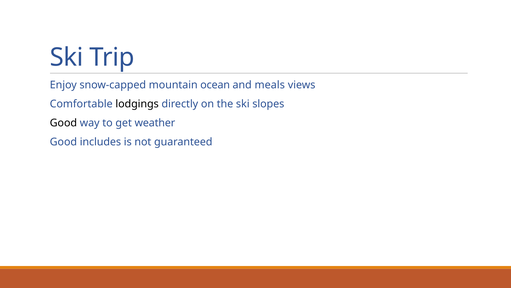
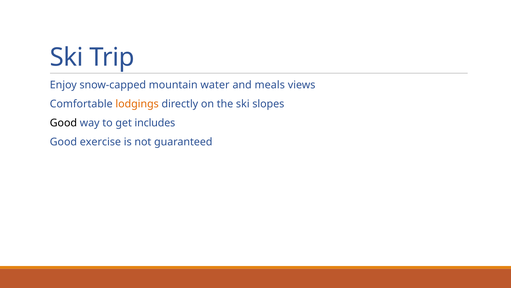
ocean: ocean -> water (215, 85)
lodgings colour: black -> orange (137, 104)
weather: weather -> includes (155, 123)
includes: includes -> exercise (100, 142)
